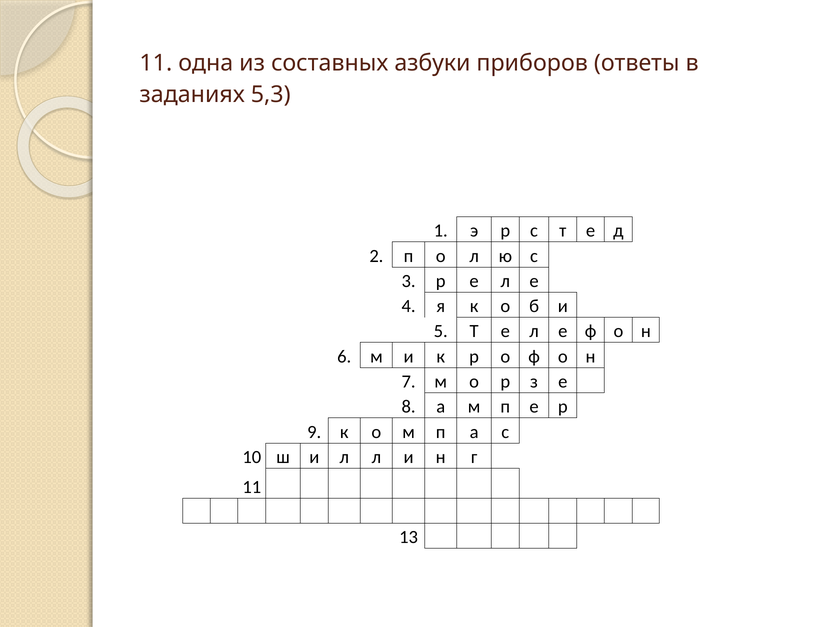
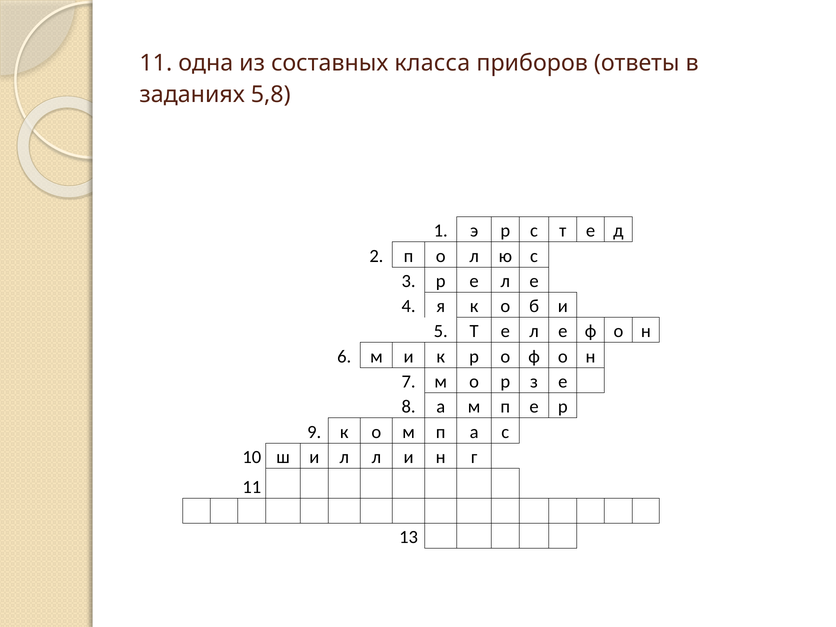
азбуки: азбуки -> класса (432, 63)
5,3: 5,3 -> 5,8 (271, 95)
